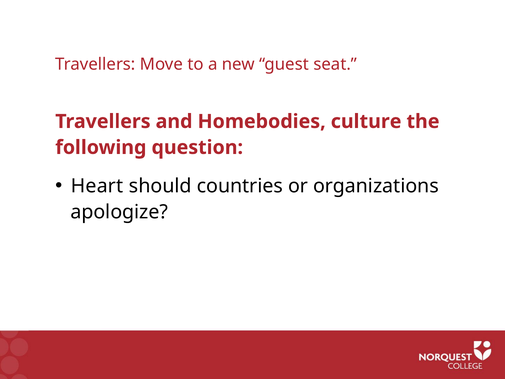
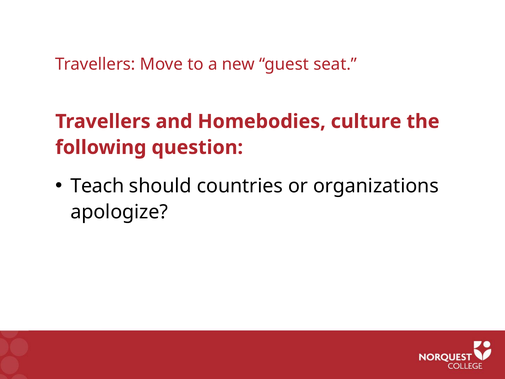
Heart: Heart -> Teach (97, 186)
